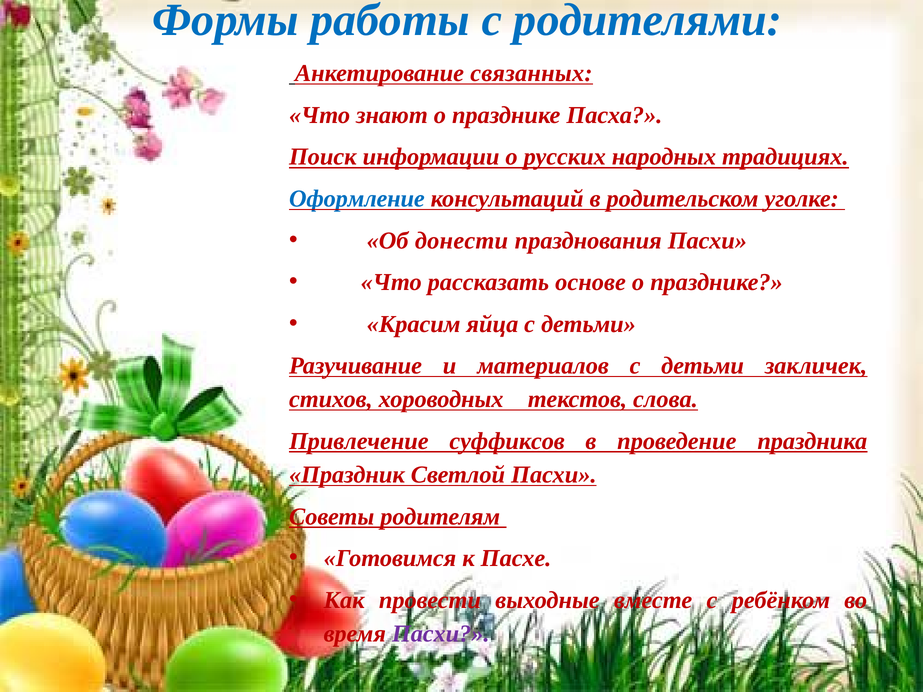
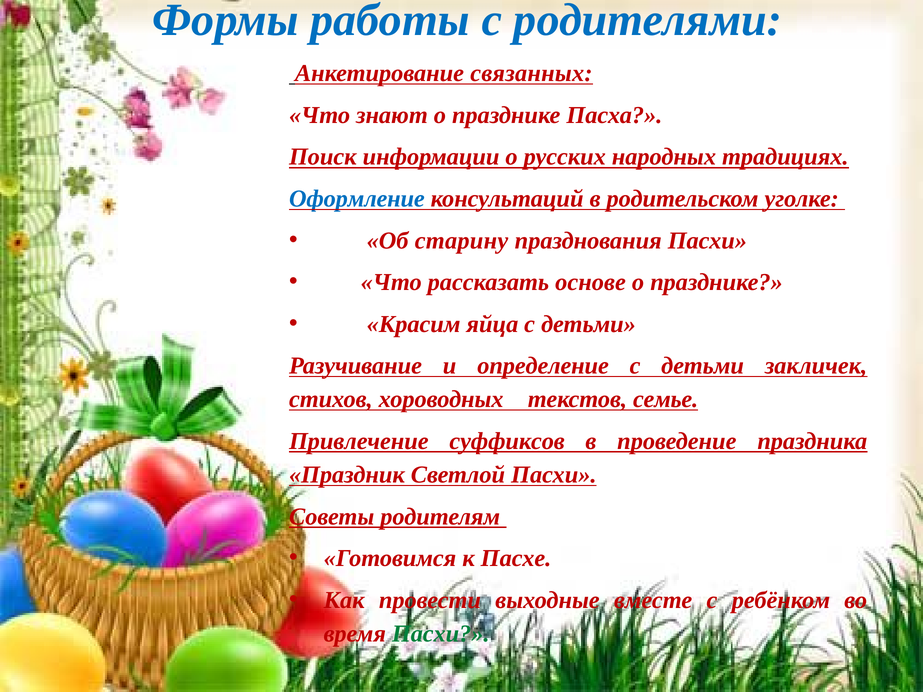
донести: донести -> старину (462, 241)
материалов: материалов -> определение (543, 366)
слова: слова -> семье (666, 400)
Пасхи colour: purple -> green (441, 634)
